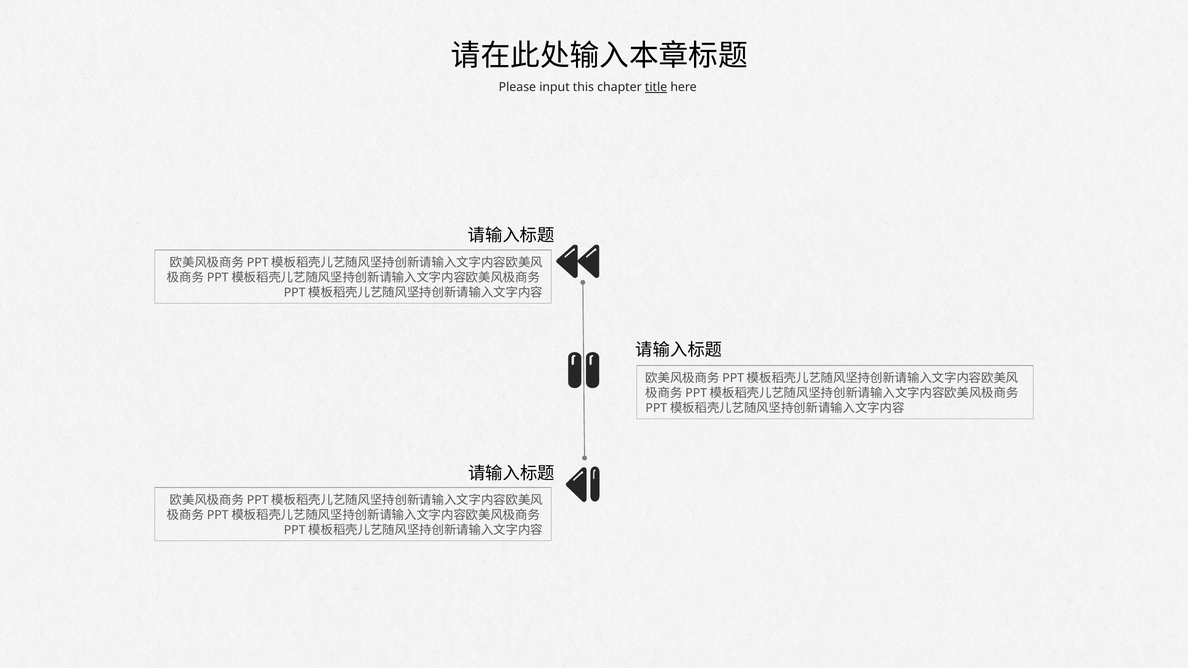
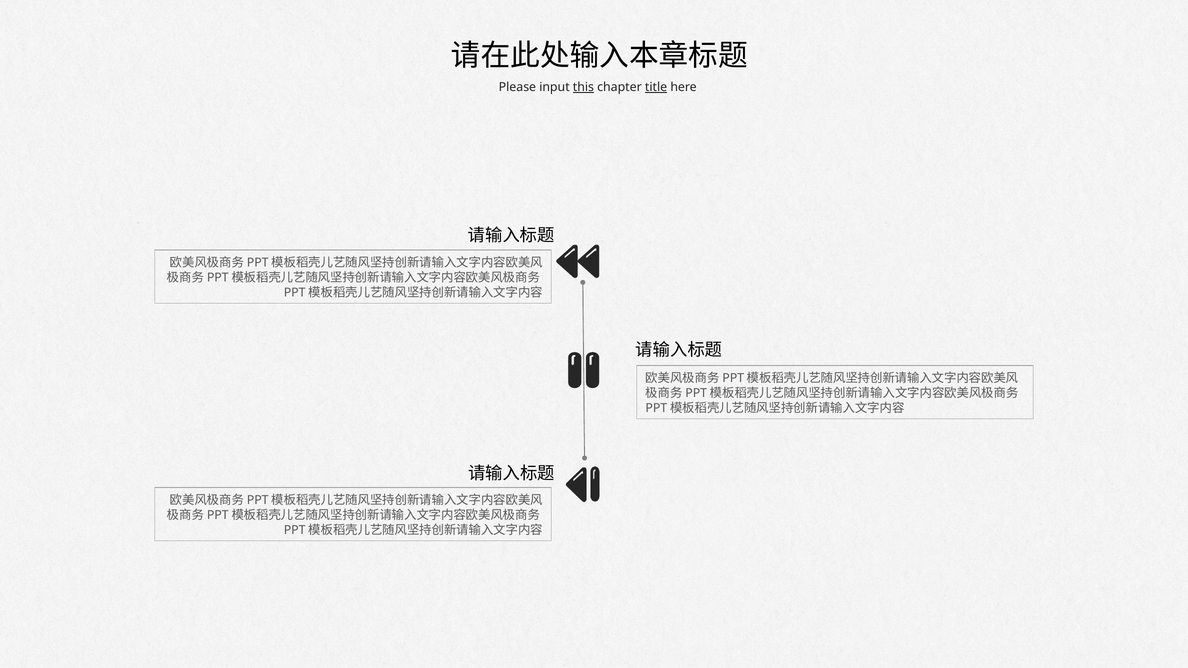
this underline: none -> present (583, 87)
